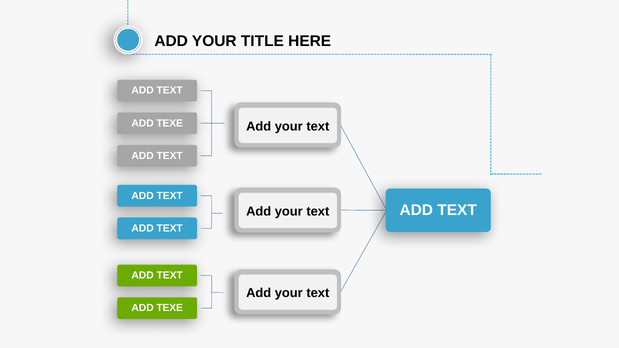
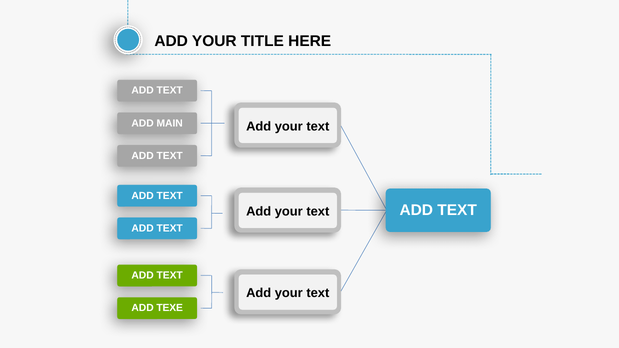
TEXE: TEXE -> MAIN (170, 123)
